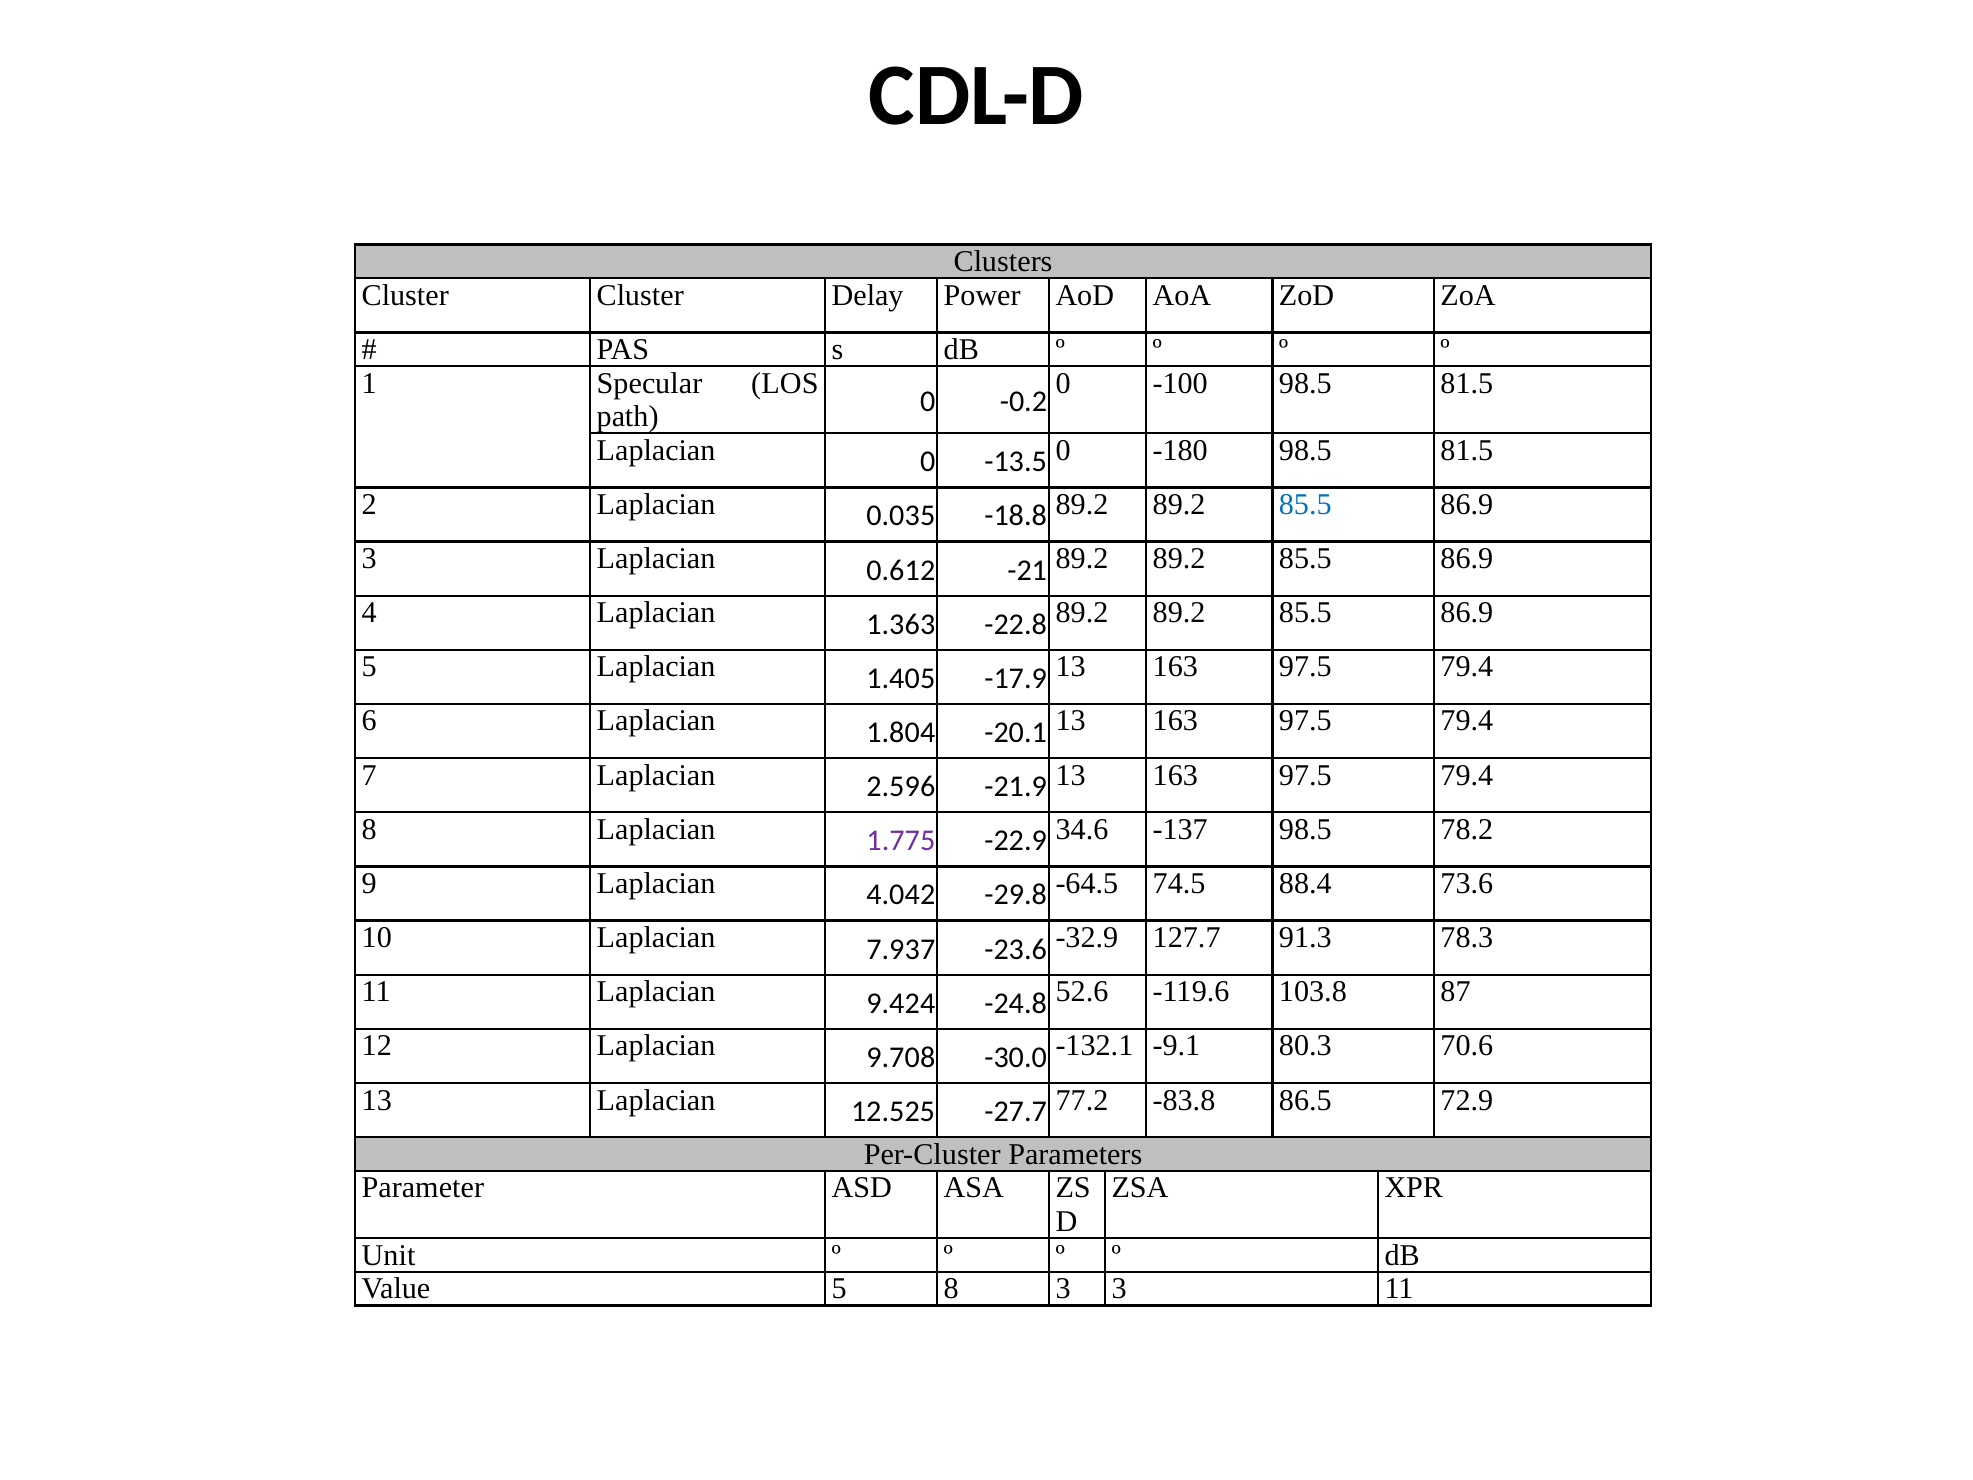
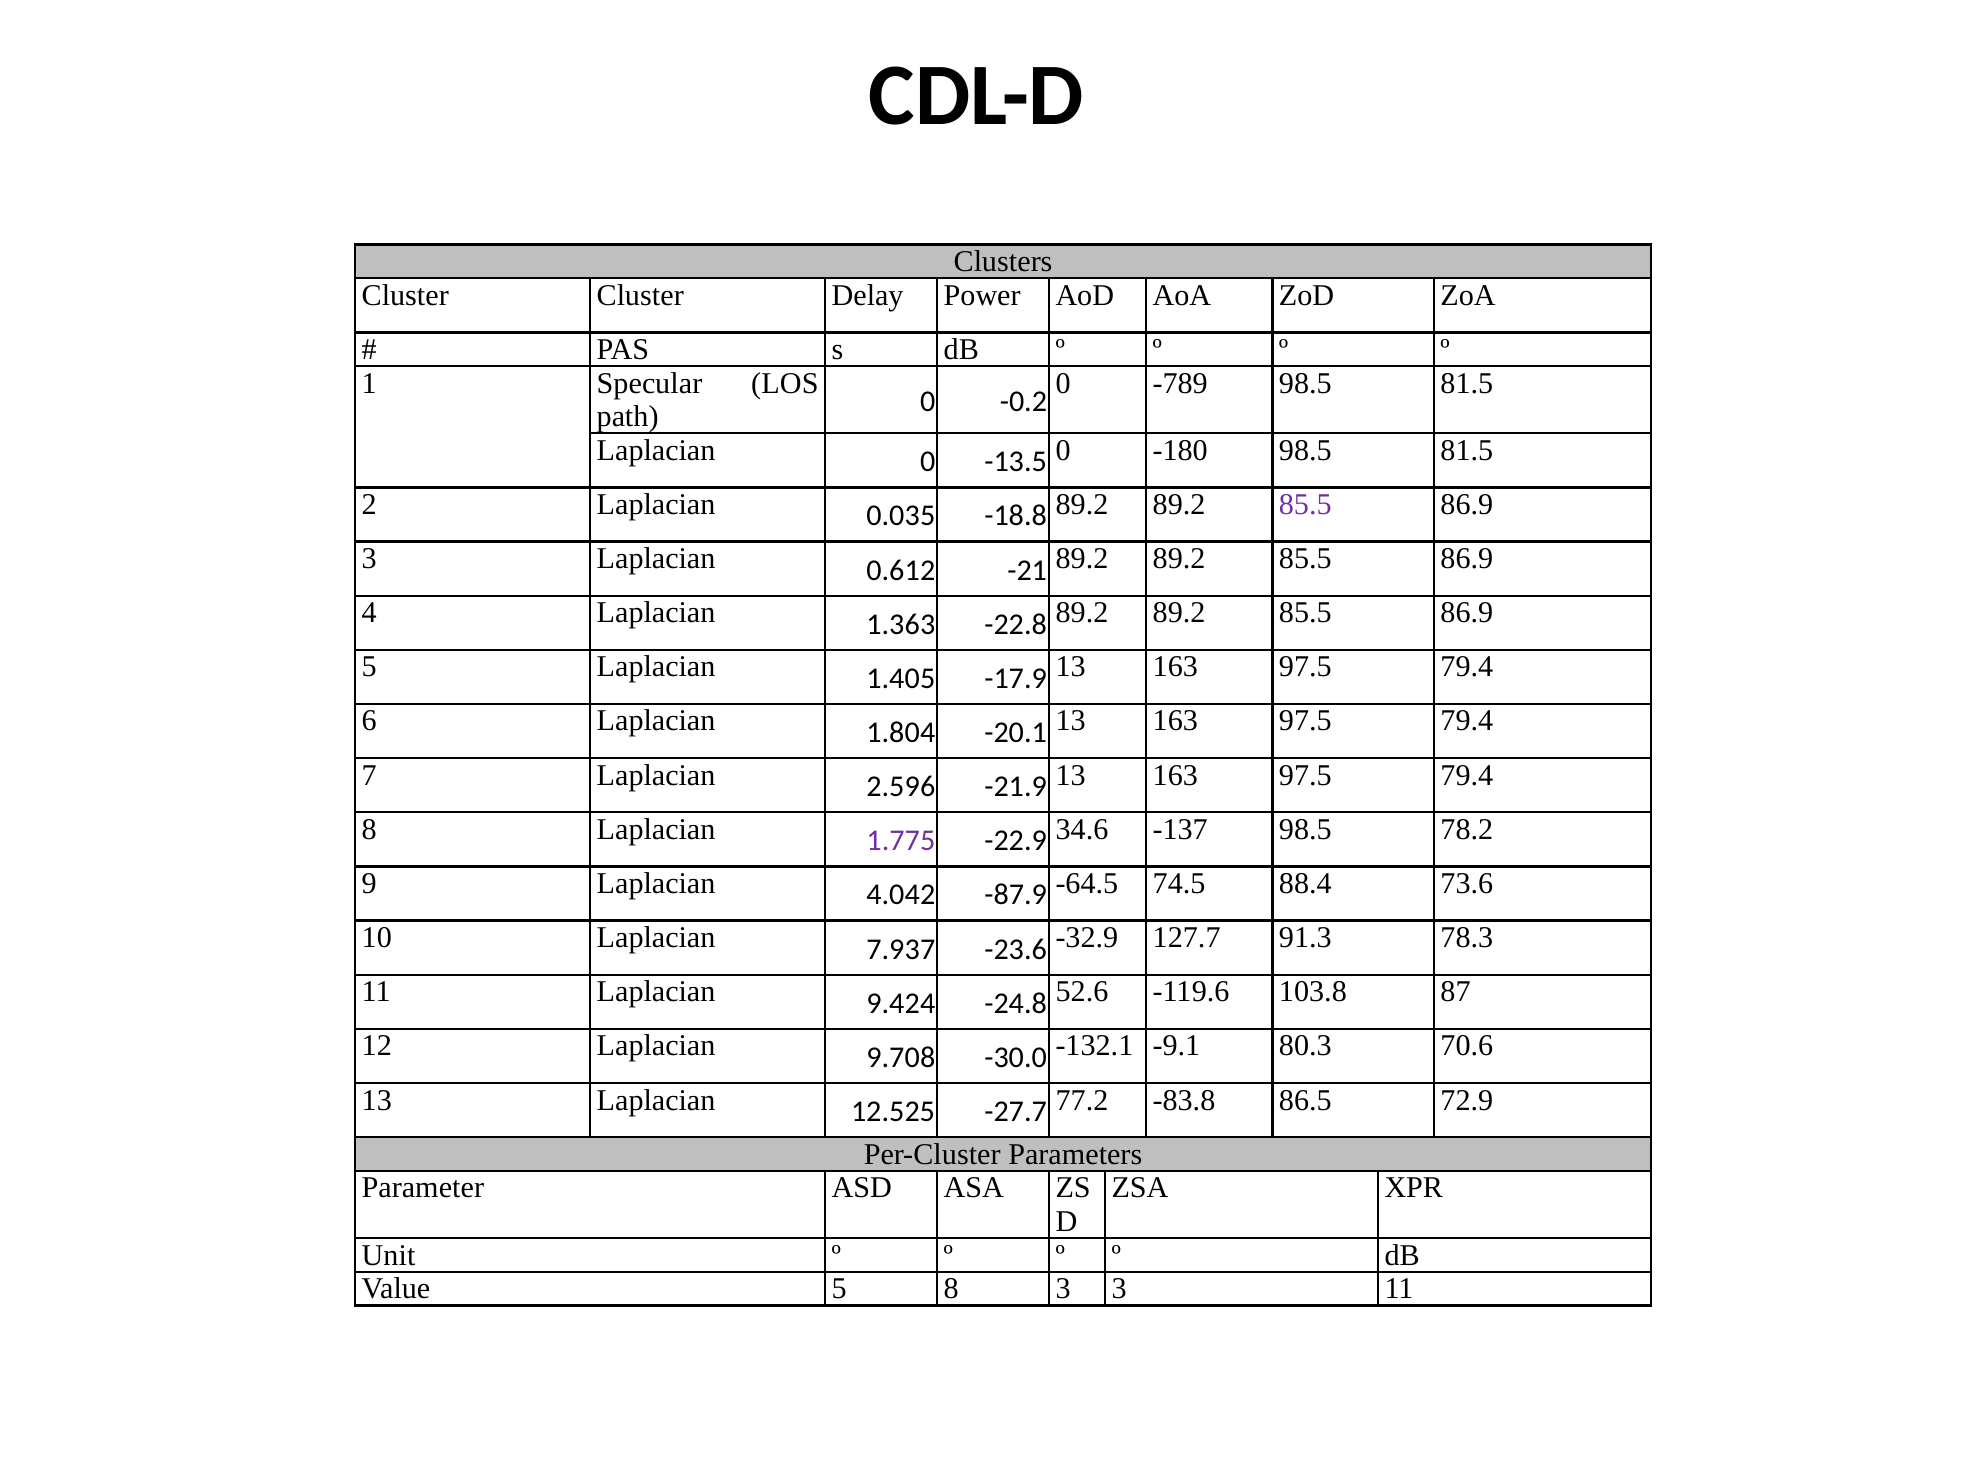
-100: -100 -> -789 (1180, 383)
85.5 colour: blue -> purple (1305, 504)
-29.8: -29.8 -> -87.9 (1016, 895)
